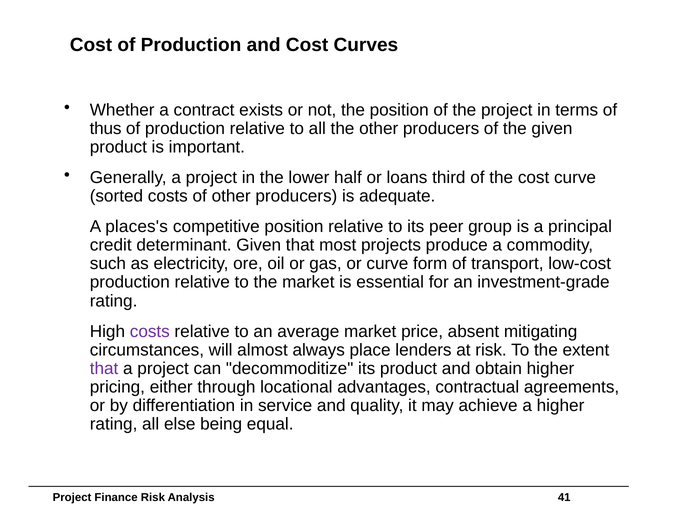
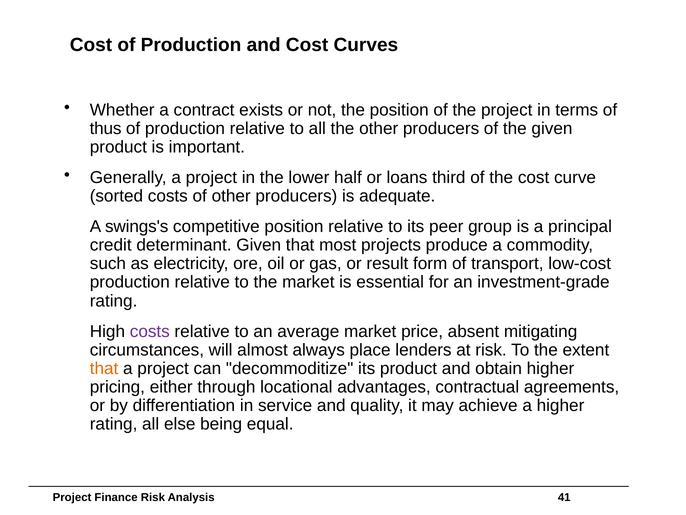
places's: places's -> swings's (137, 226)
or curve: curve -> result (387, 264)
that colour: purple -> orange (104, 368)
